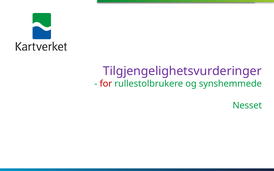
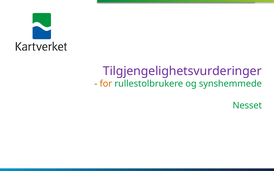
for colour: red -> orange (106, 84)
